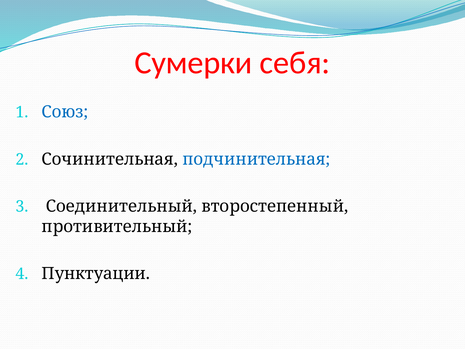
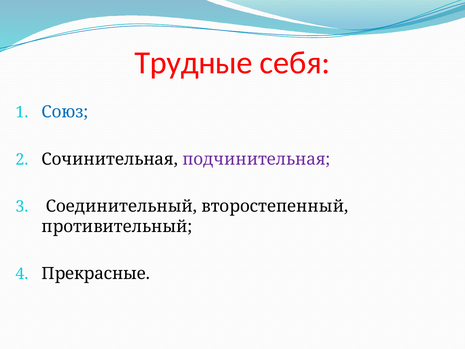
Сумерки: Сумерки -> Трудные (193, 63)
подчинительная colour: blue -> purple (256, 159)
Пунктуации: Пунктуации -> Прекрасные (96, 273)
